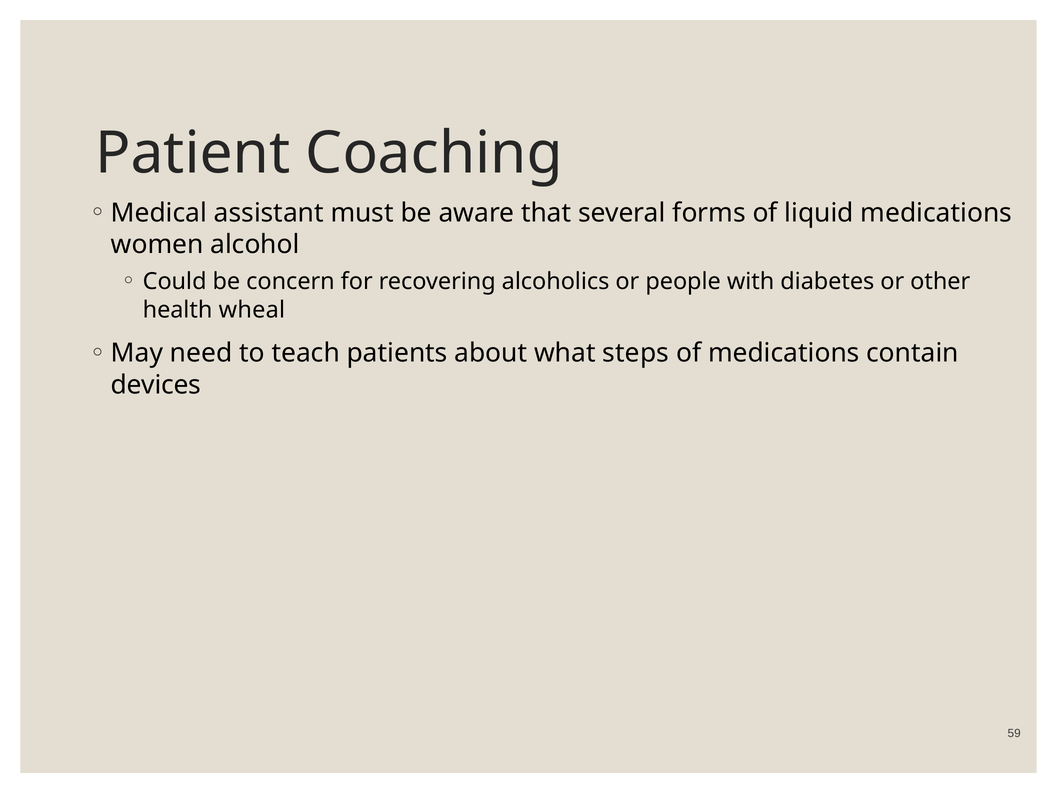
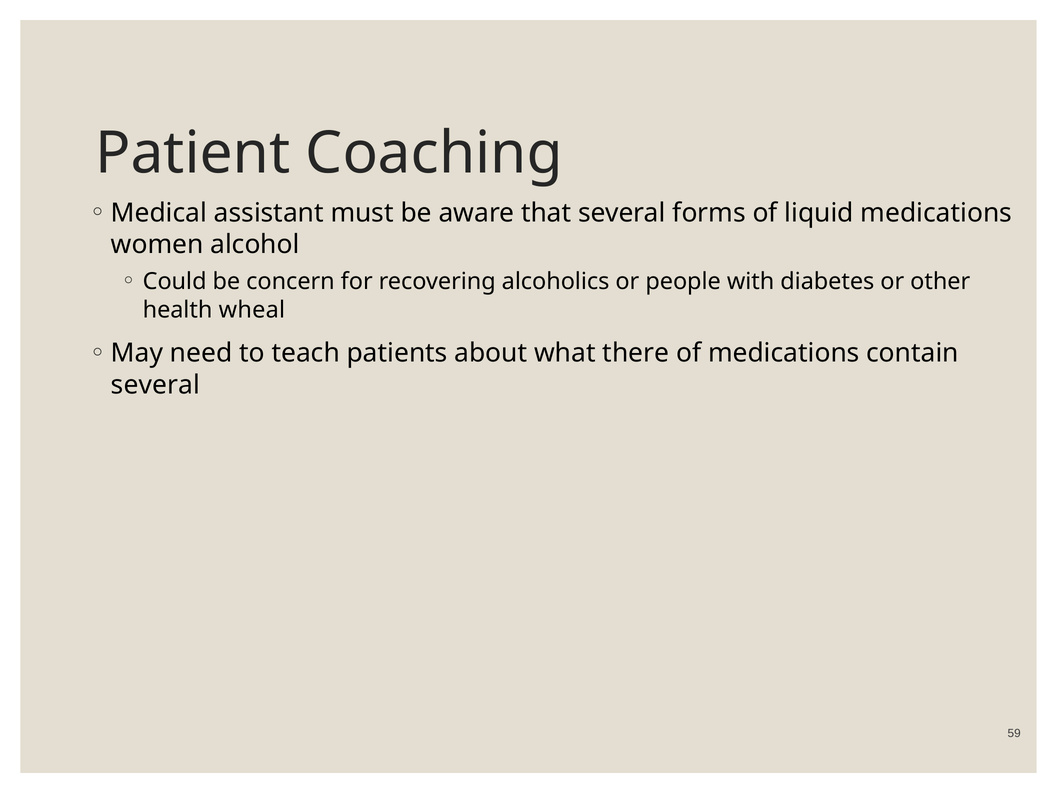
steps: steps -> there (636, 353)
devices: devices -> several (156, 385)
